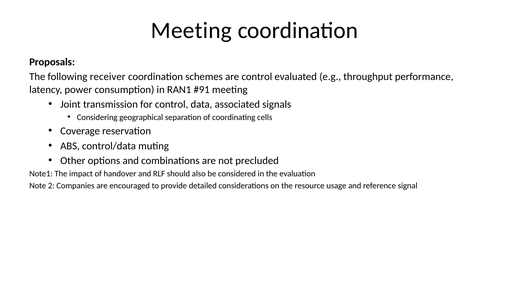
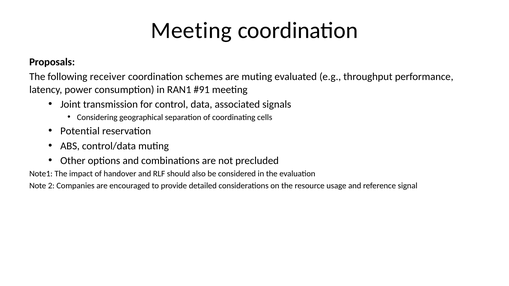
are control: control -> muting (257, 77)
Coverage: Coverage -> Potential (80, 131)
